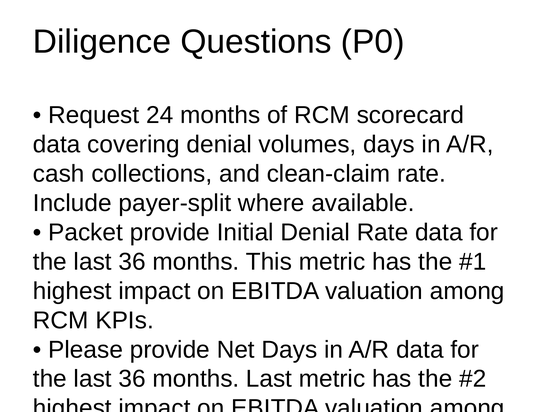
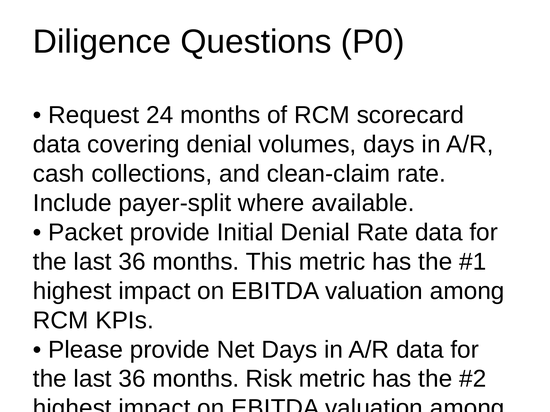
months Last: Last -> Risk (269, 379)
